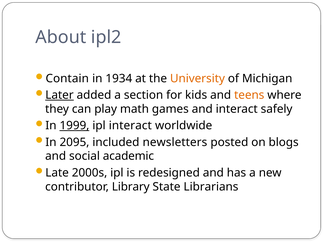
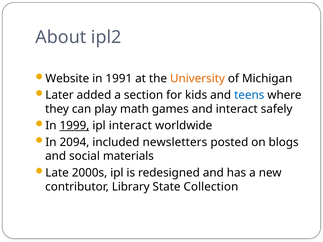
Contain: Contain -> Website (67, 79)
1934: 1934 -> 1991 (119, 79)
Later underline: present -> none (60, 95)
teens colour: orange -> blue (249, 95)
2095: 2095 -> 2094 (74, 142)
academic: academic -> materials (128, 156)
Librarians: Librarians -> Collection (211, 187)
